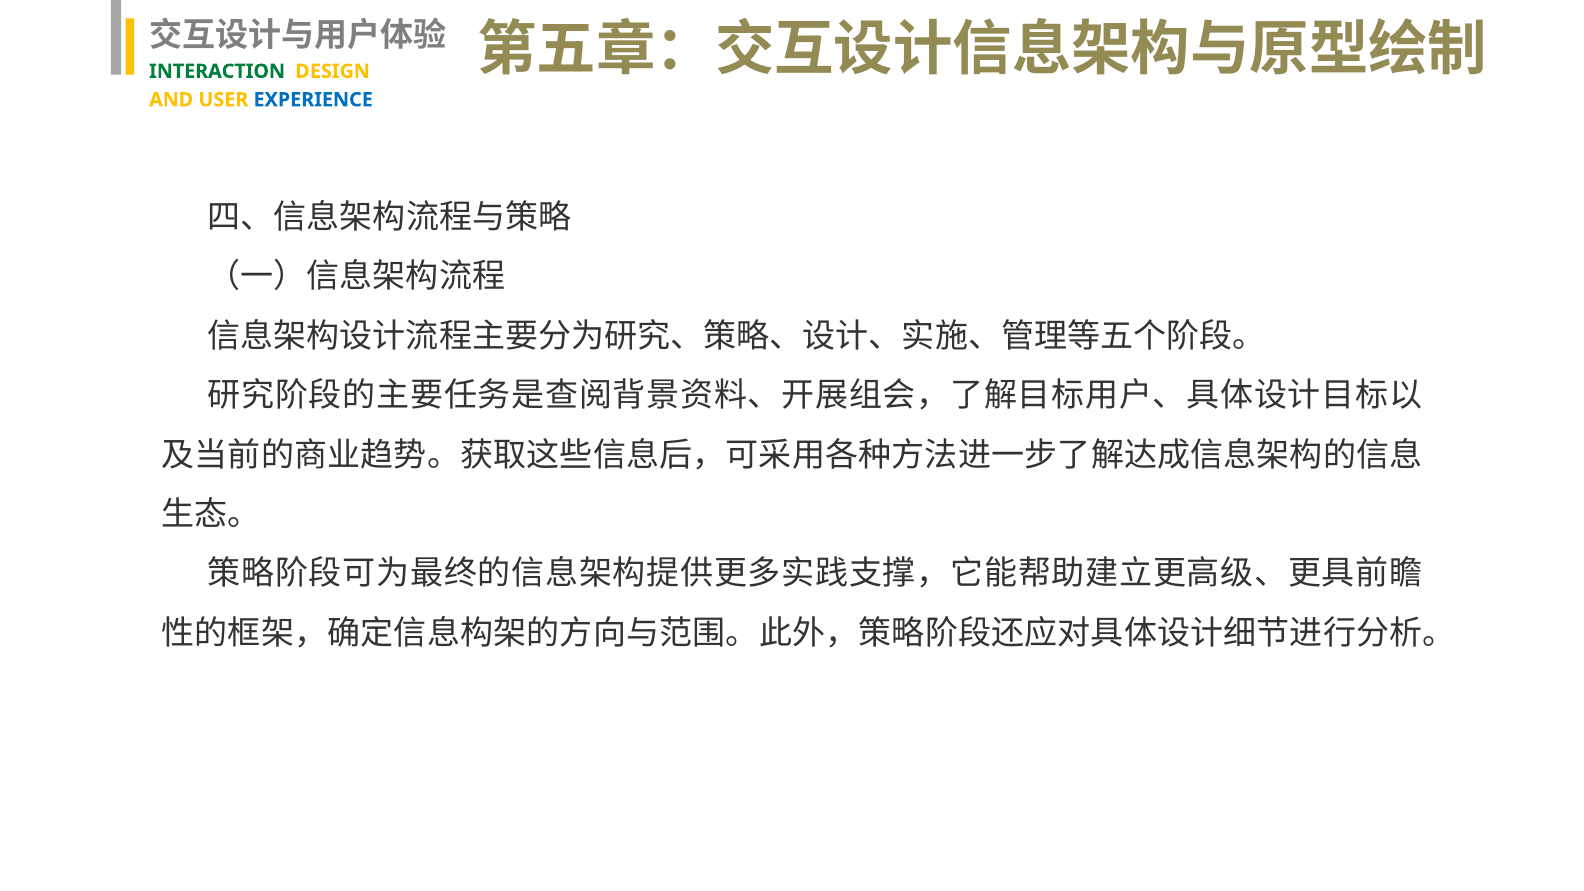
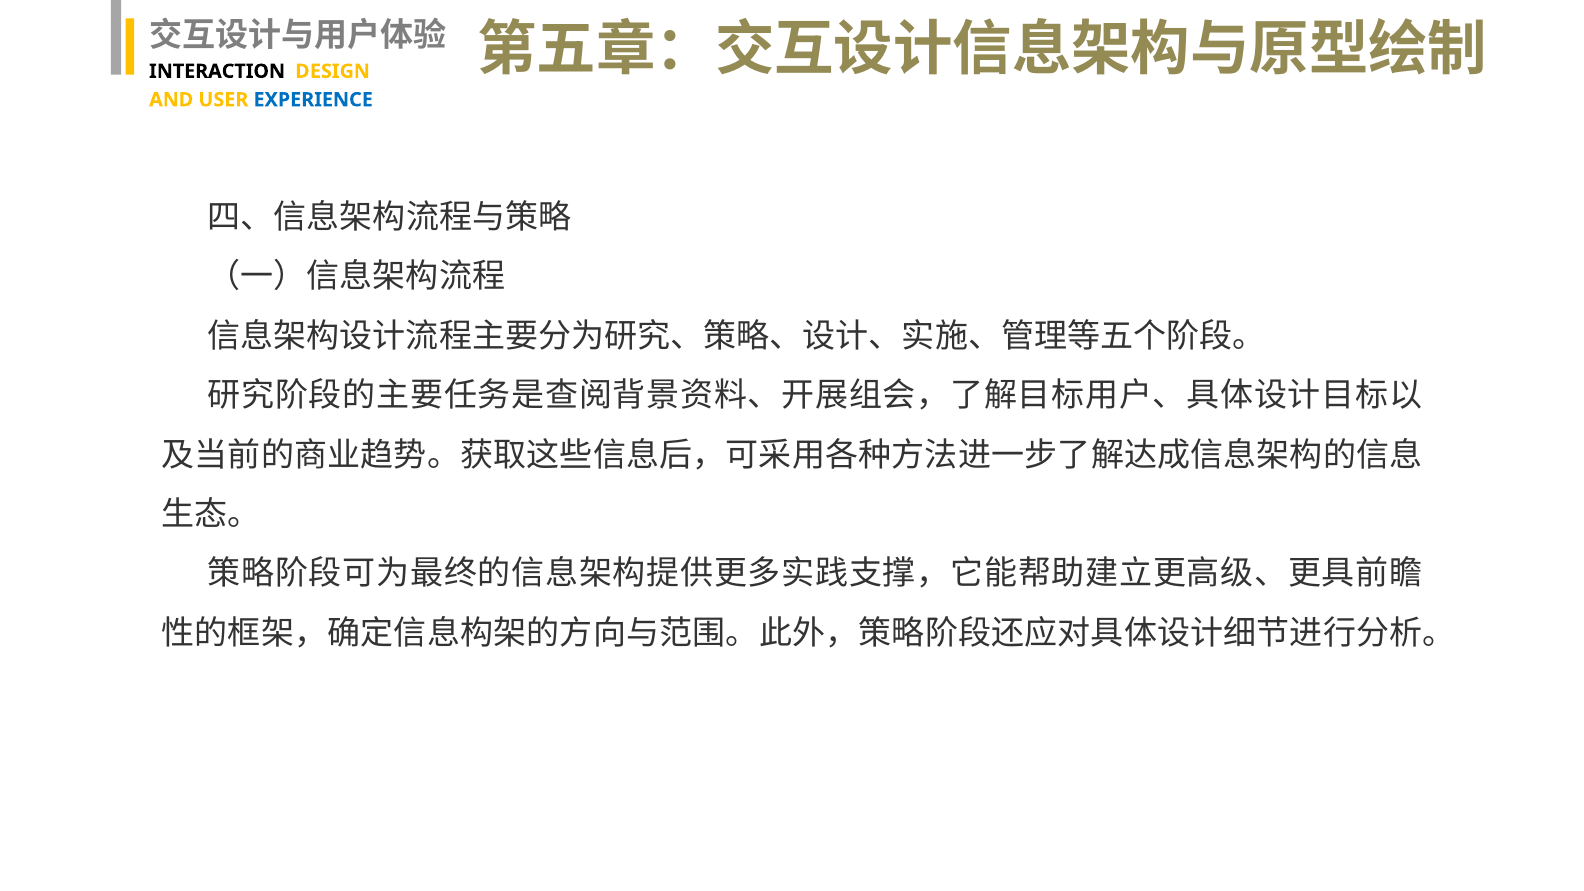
INTERACTION colour: green -> black (217, 71)
